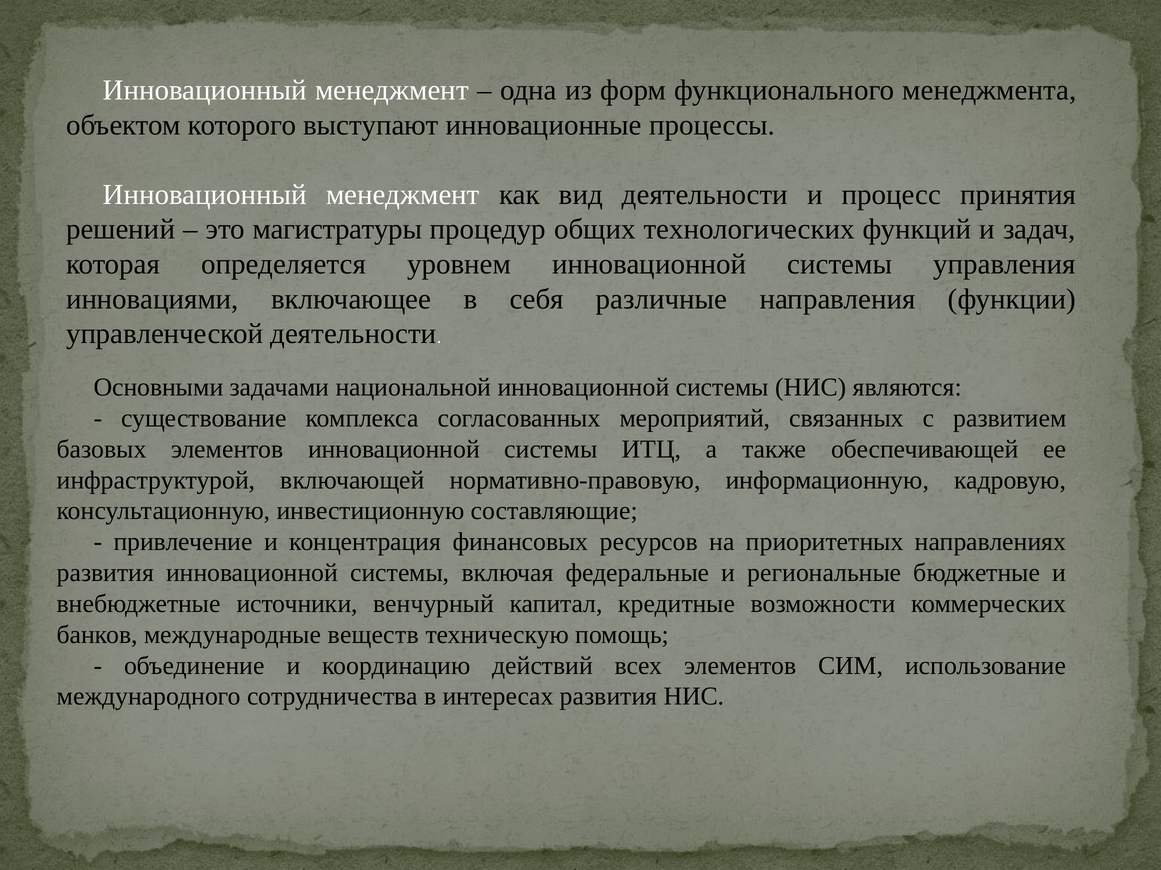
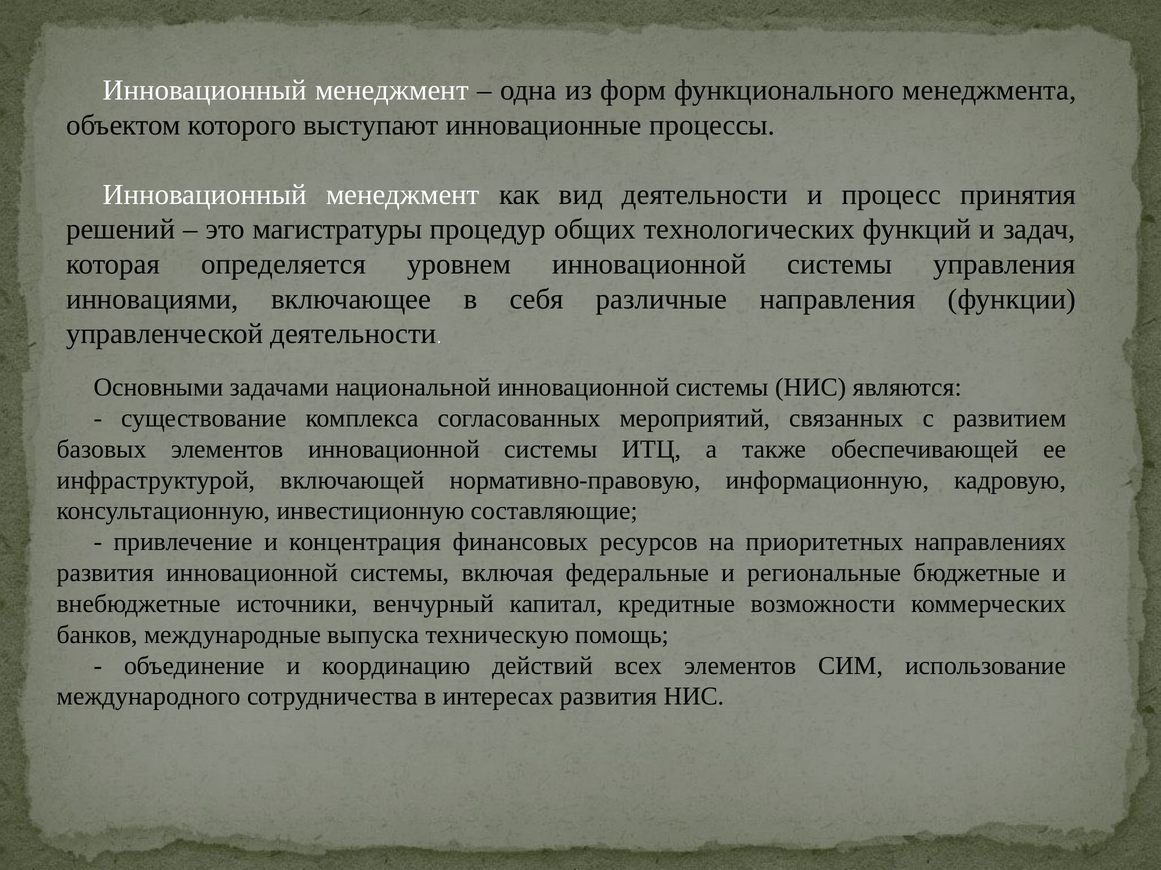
веществ: веществ -> выпуска (373, 635)
